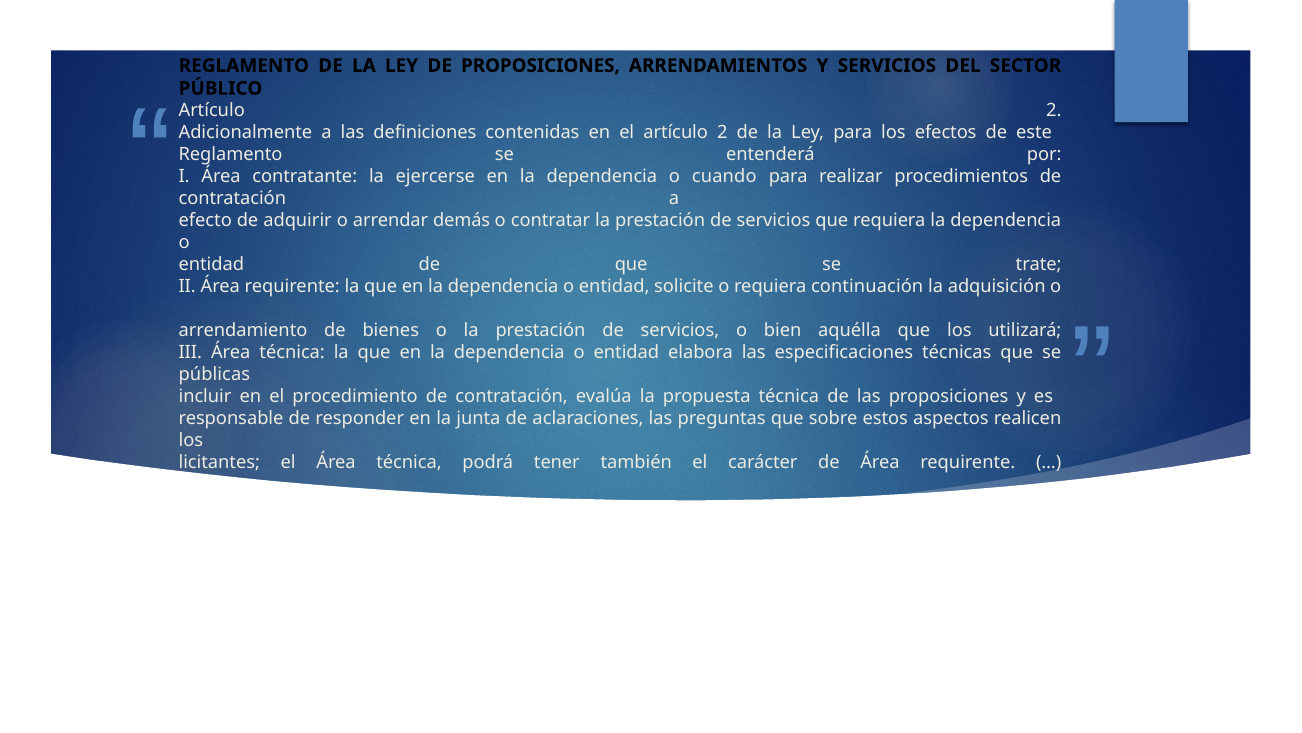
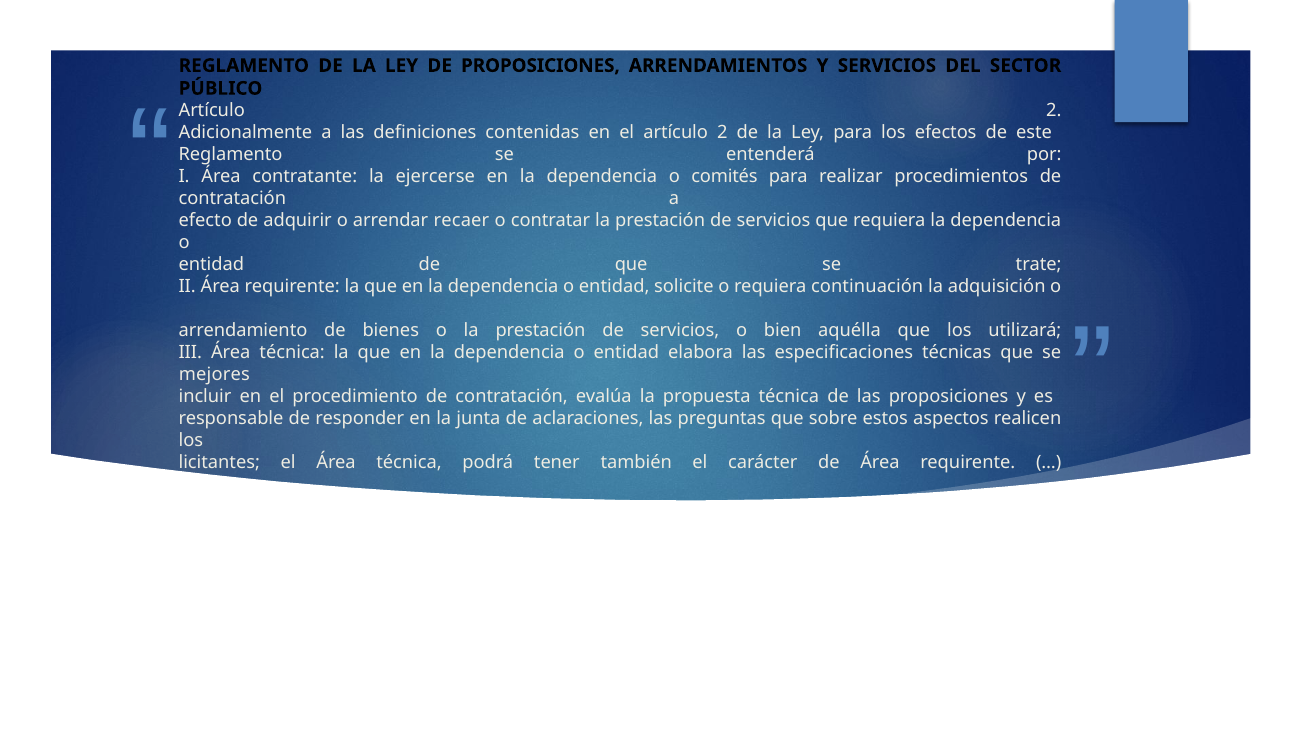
cuando: cuando -> comités (724, 177)
demás: demás -> recaer (461, 220)
públicas: públicas -> mejores (214, 374)
